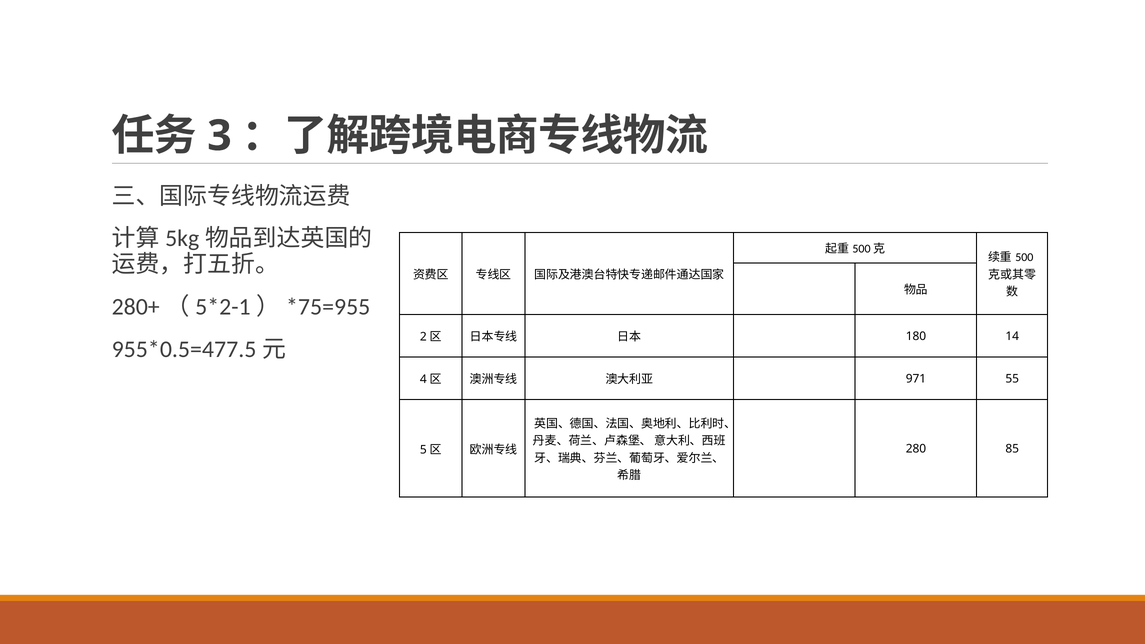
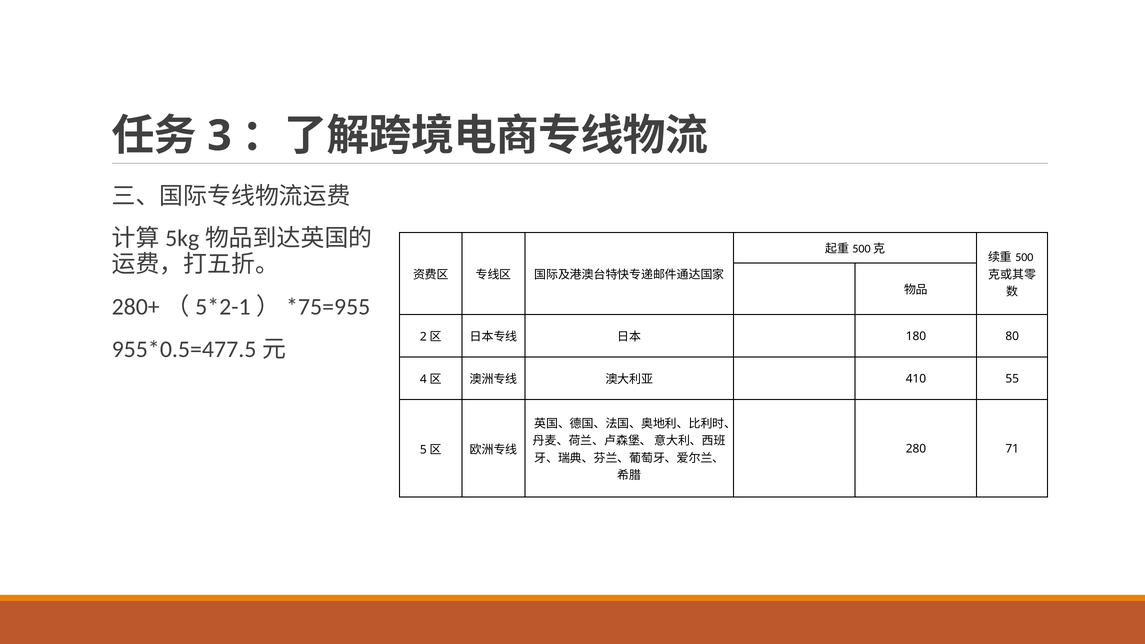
14: 14 -> 80 (1012, 337)
971: 971 -> 410 (916, 379)
85: 85 -> 71 (1012, 449)
